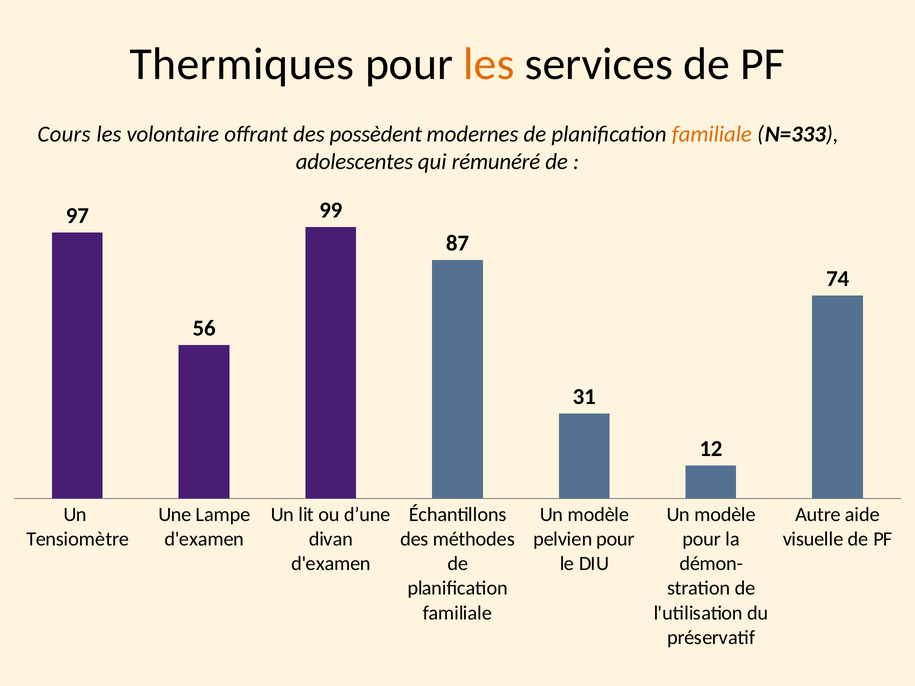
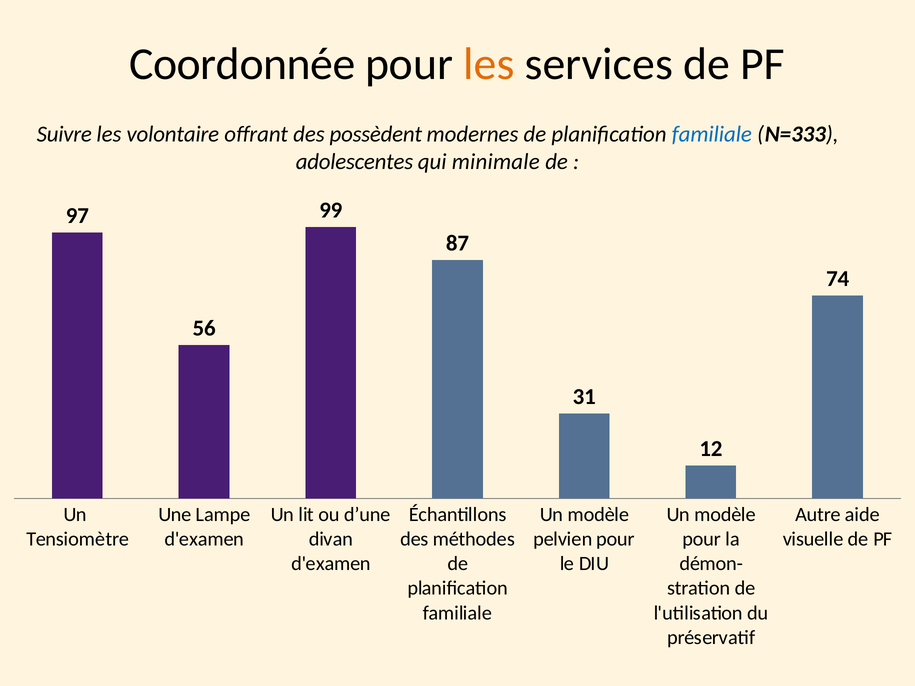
Thermiques: Thermiques -> Coordonnée (242, 64)
Cours: Cours -> Suivre (64, 134)
familiale colour: orange -> blue (712, 134)
rémunéré: rémunéré -> minimale (496, 162)
